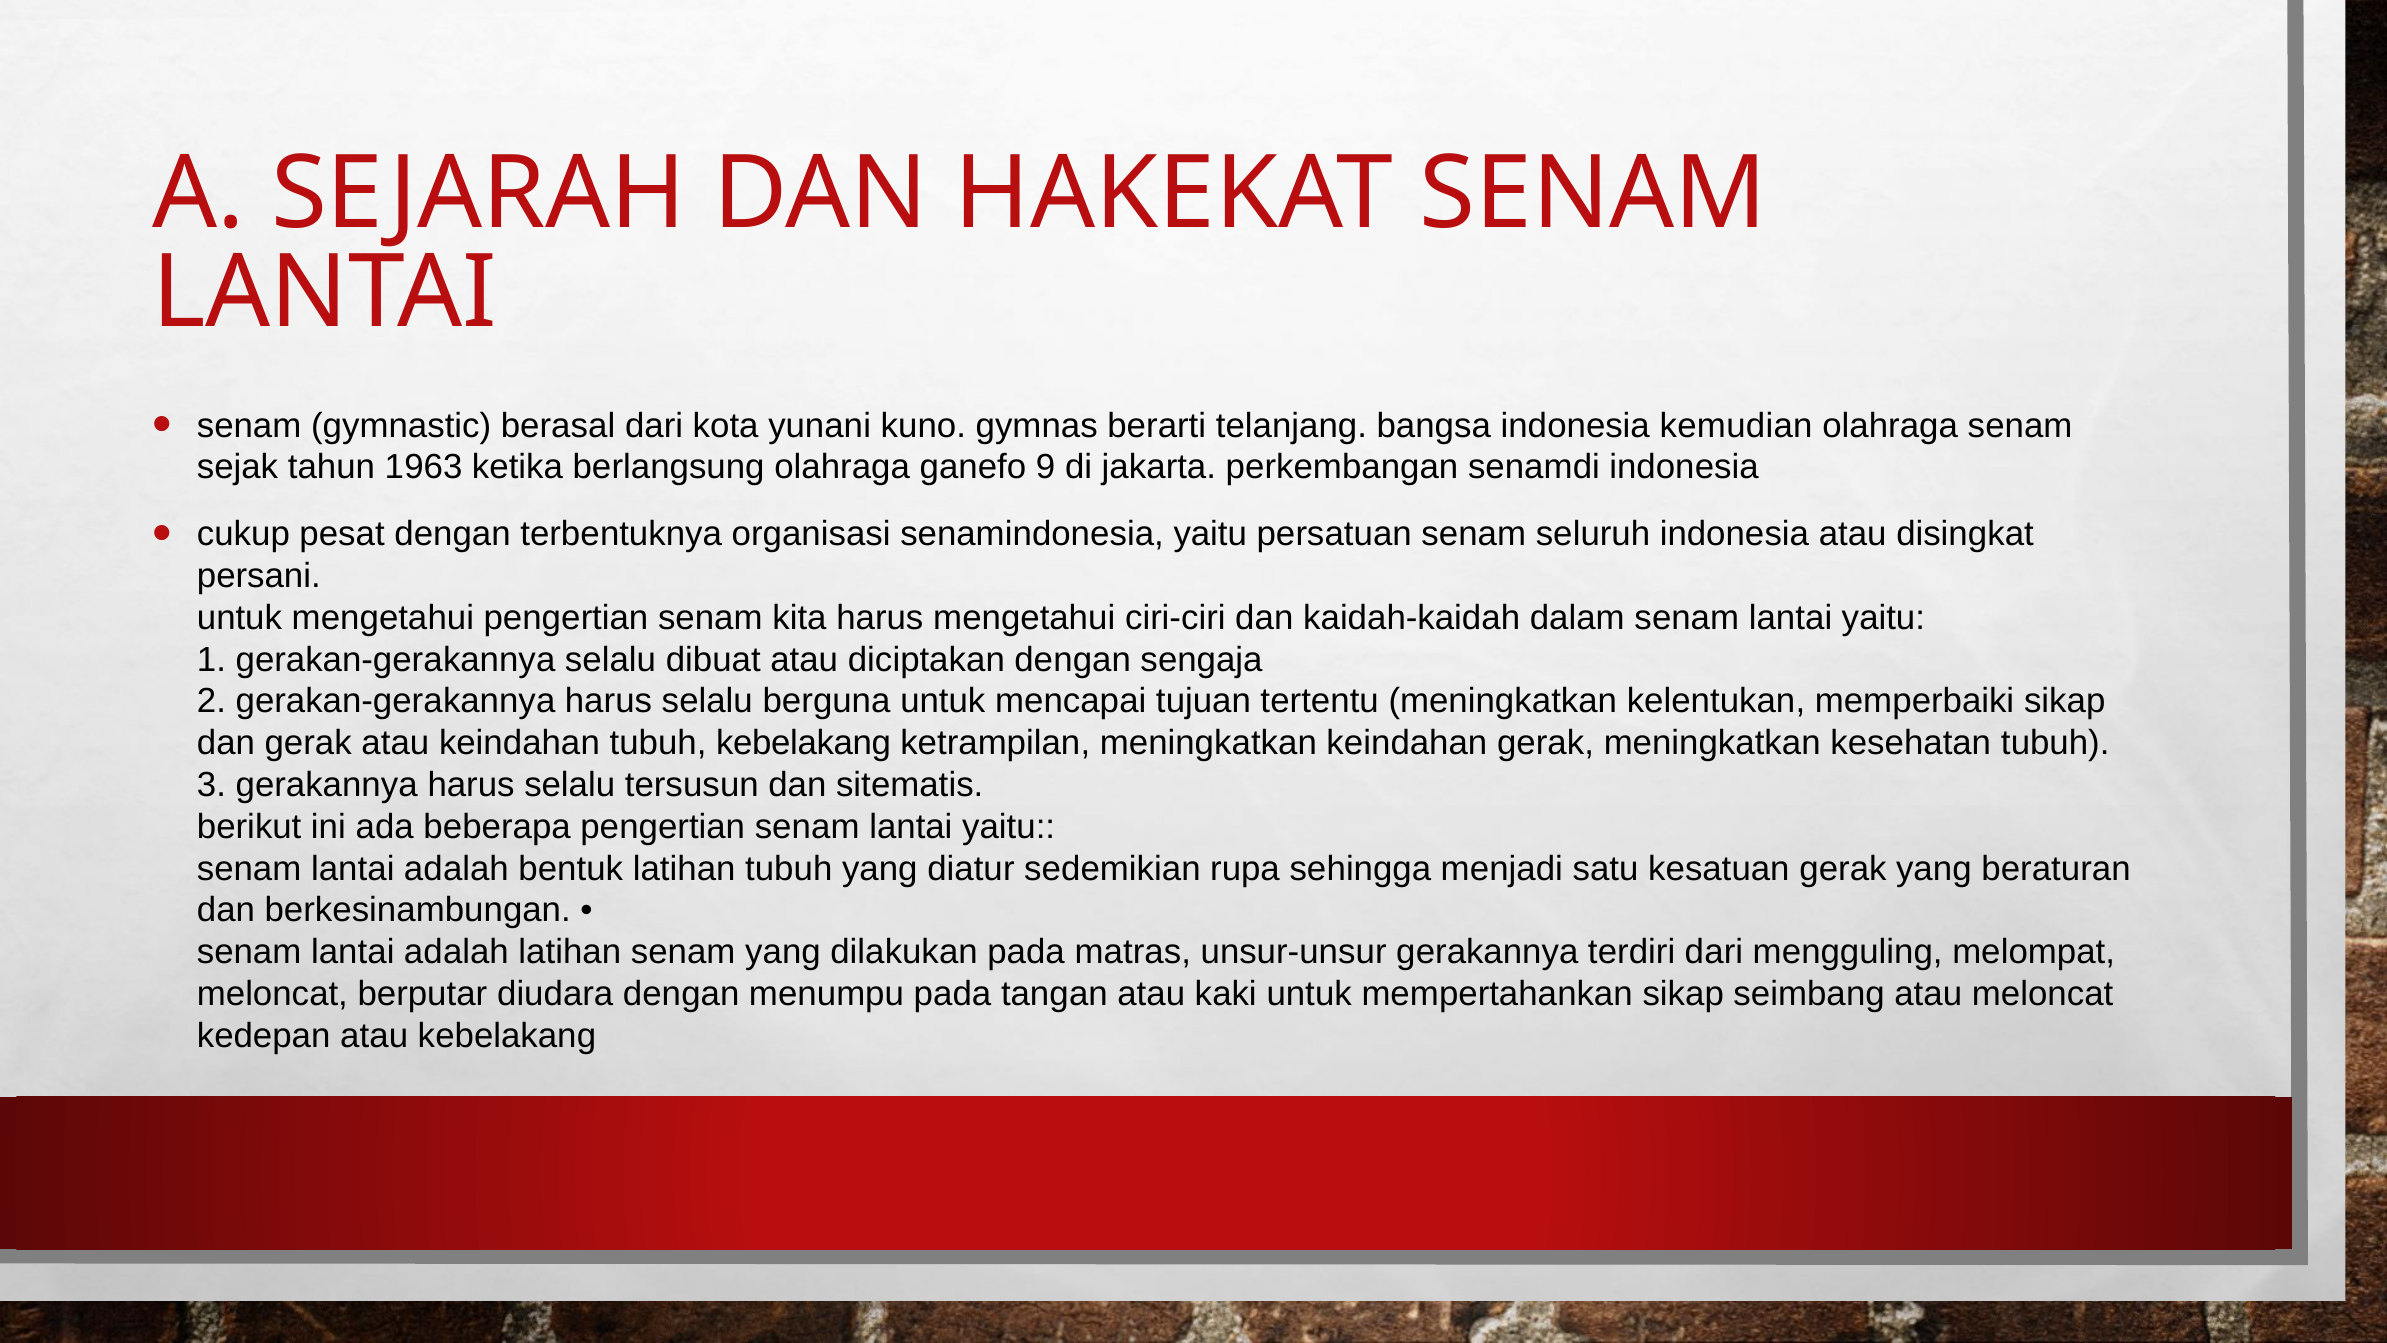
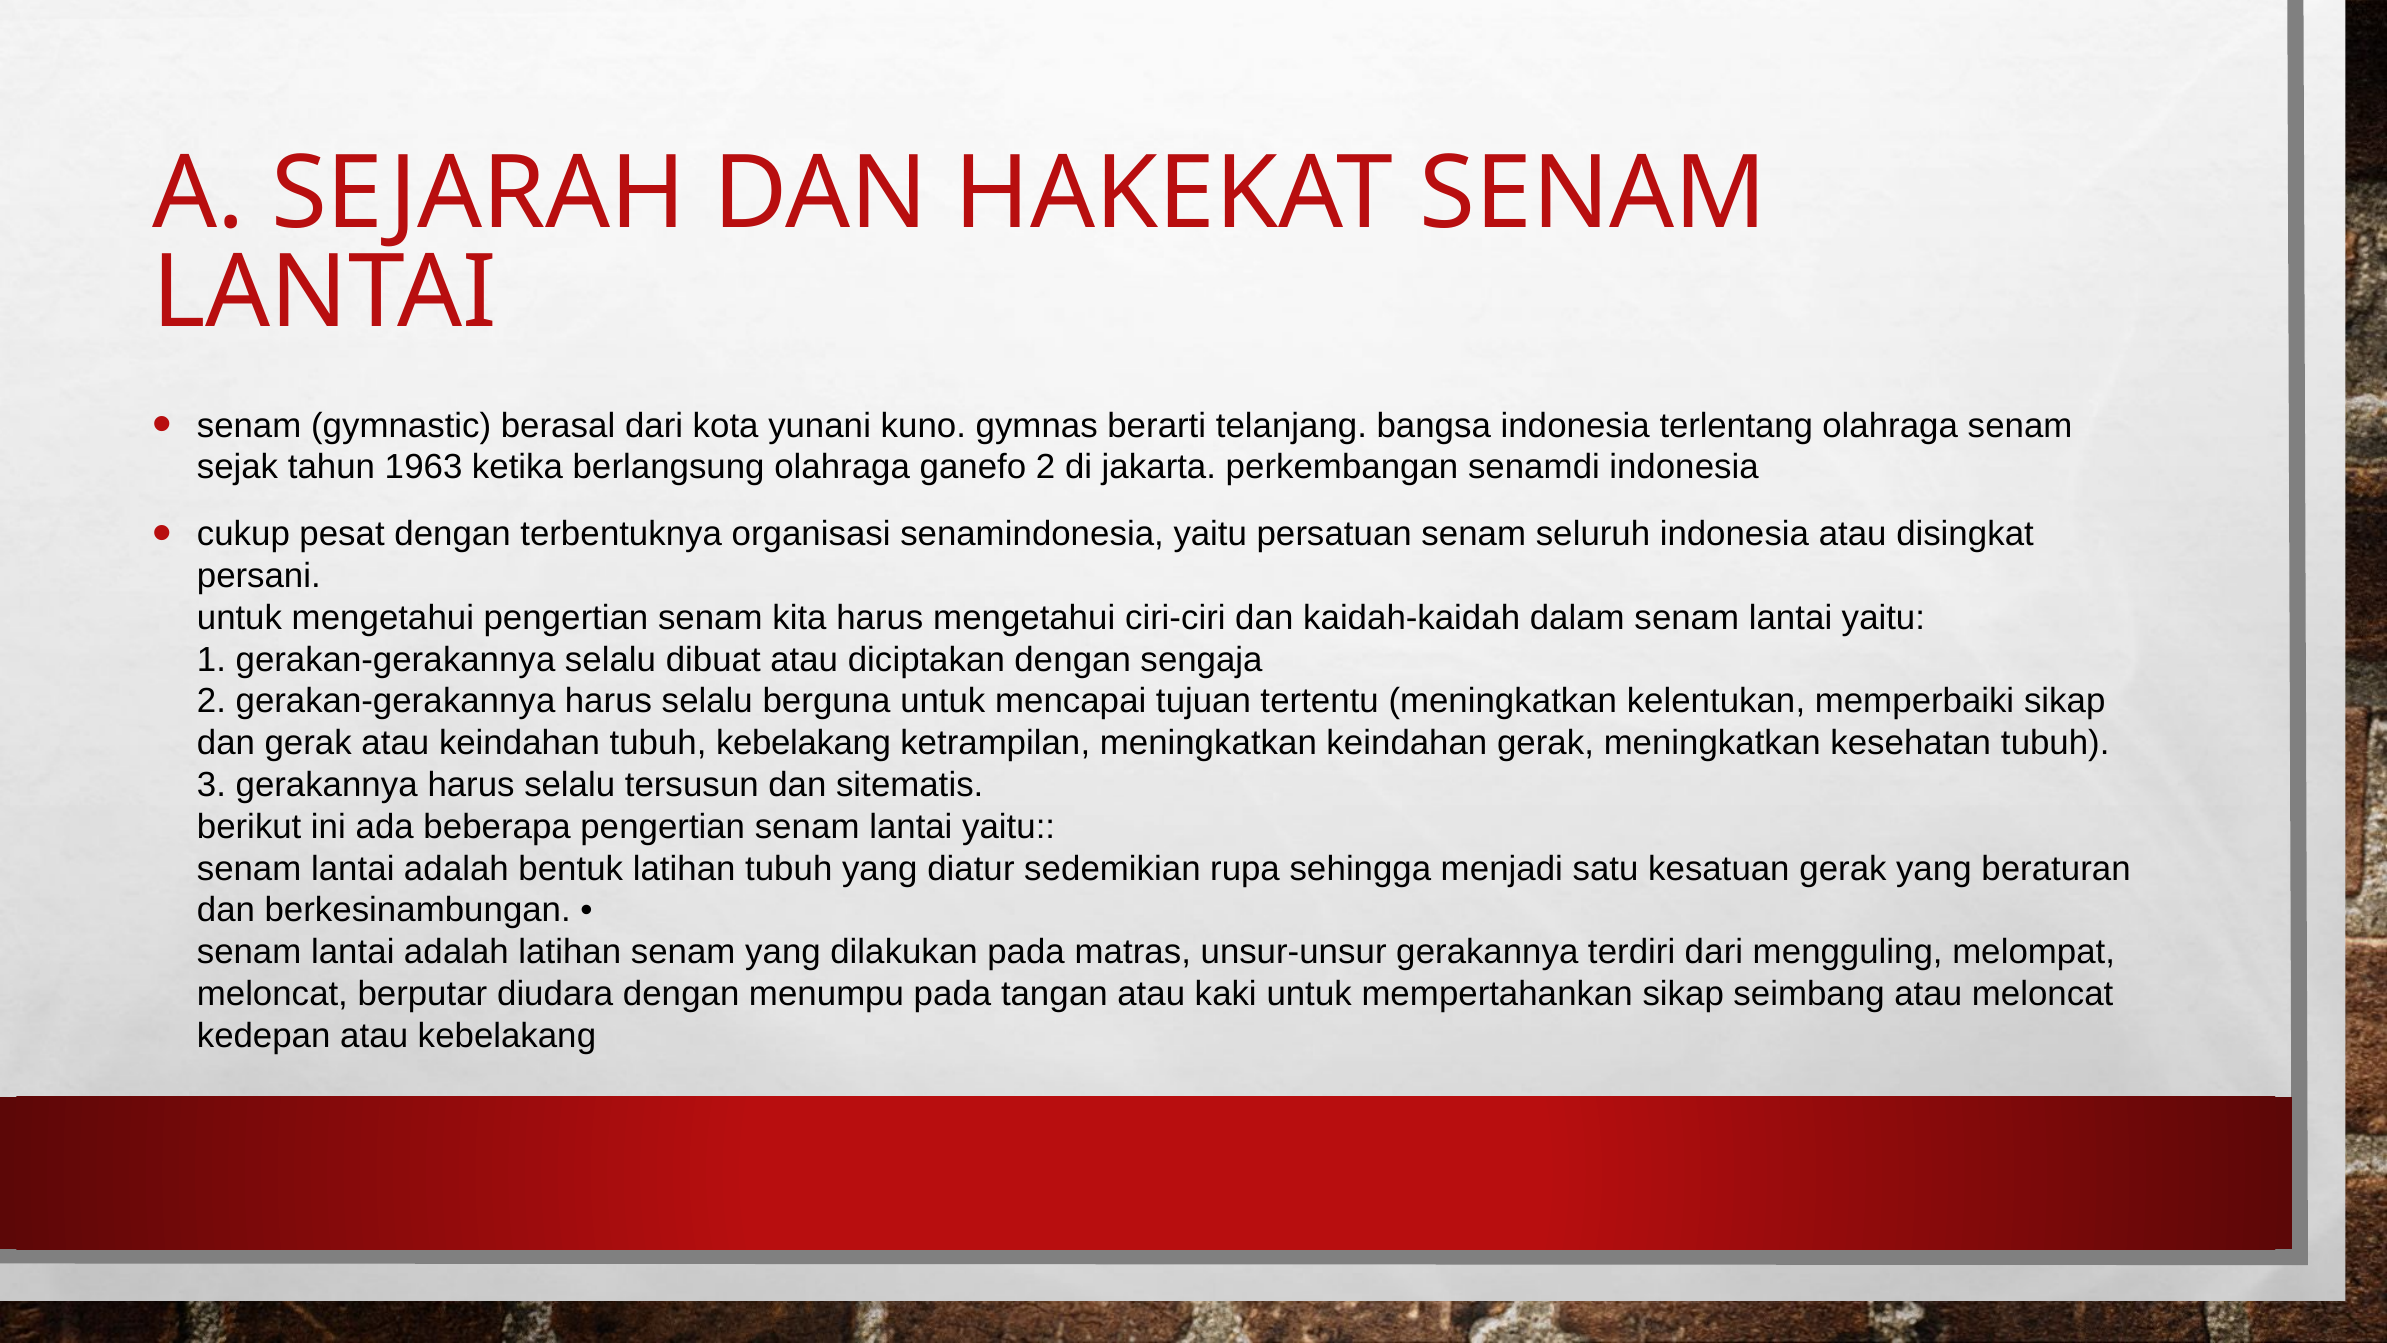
kemudian: kemudian -> terlentang (1736, 425)
ganefo 9: 9 -> 2 (1046, 467)
